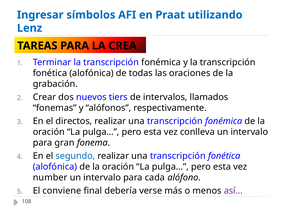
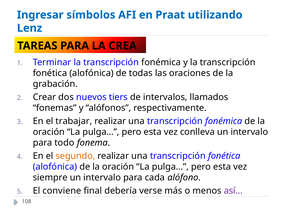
directos: directos -> trabajar (74, 121)
gran: gran -> todo (64, 143)
segundo colour: blue -> orange (75, 156)
number: number -> siempre (50, 178)
